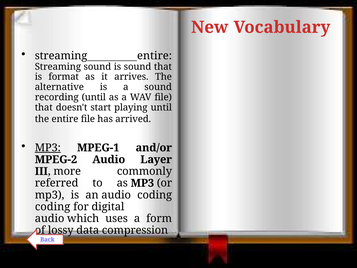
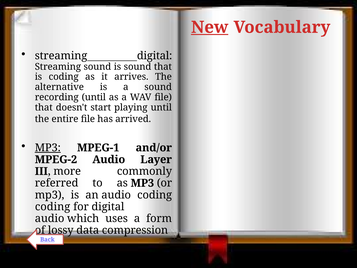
New underline: none -> present (210, 27)
streaming entire: entire -> digital (155, 56)
is format: format -> coding (64, 77)
